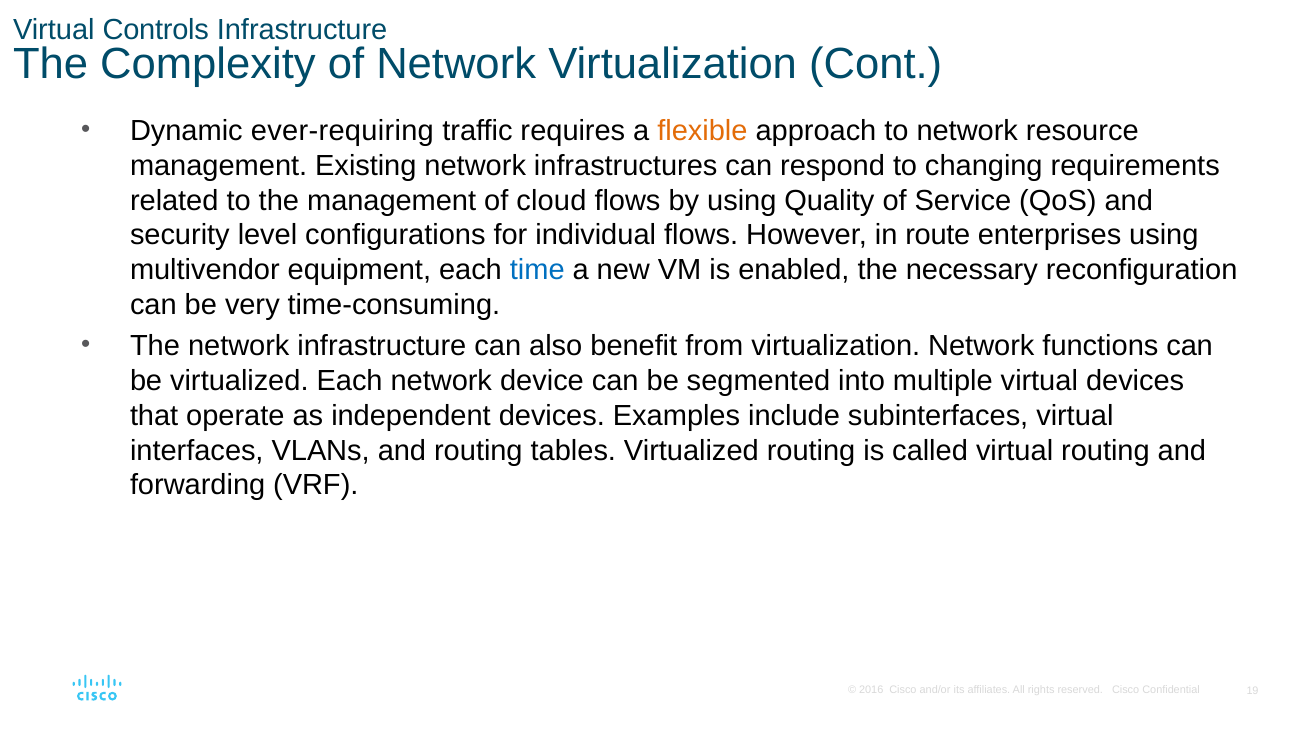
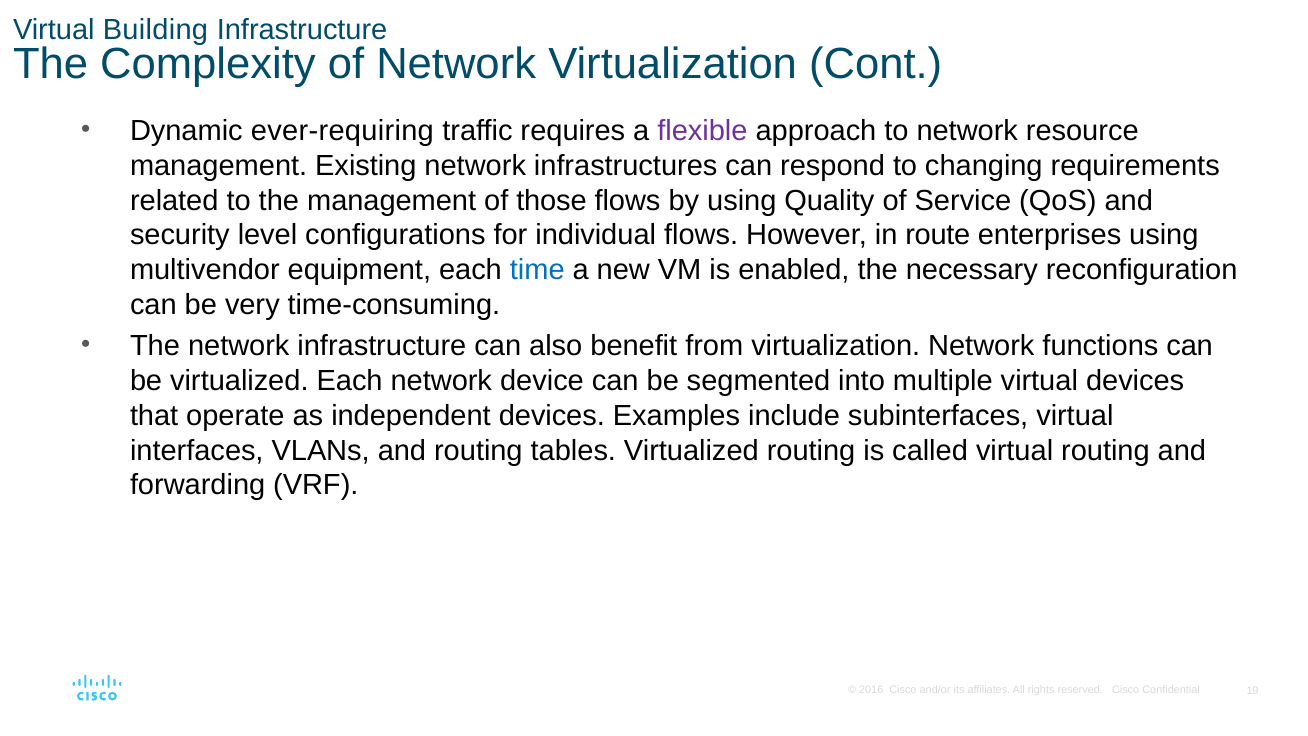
Controls: Controls -> Building (155, 30)
flexible colour: orange -> purple (702, 131)
cloud: cloud -> those (552, 200)
